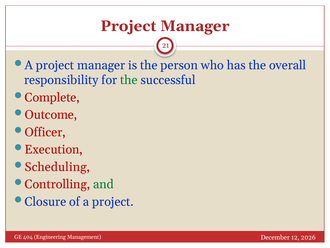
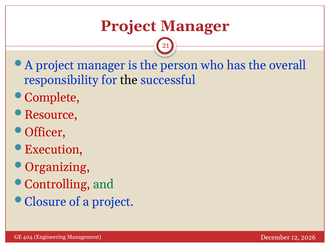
the colour: green -> black (129, 80)
Outcome: Outcome -> Resource (51, 115)
Scheduling: Scheduling -> Organizing (57, 167)
